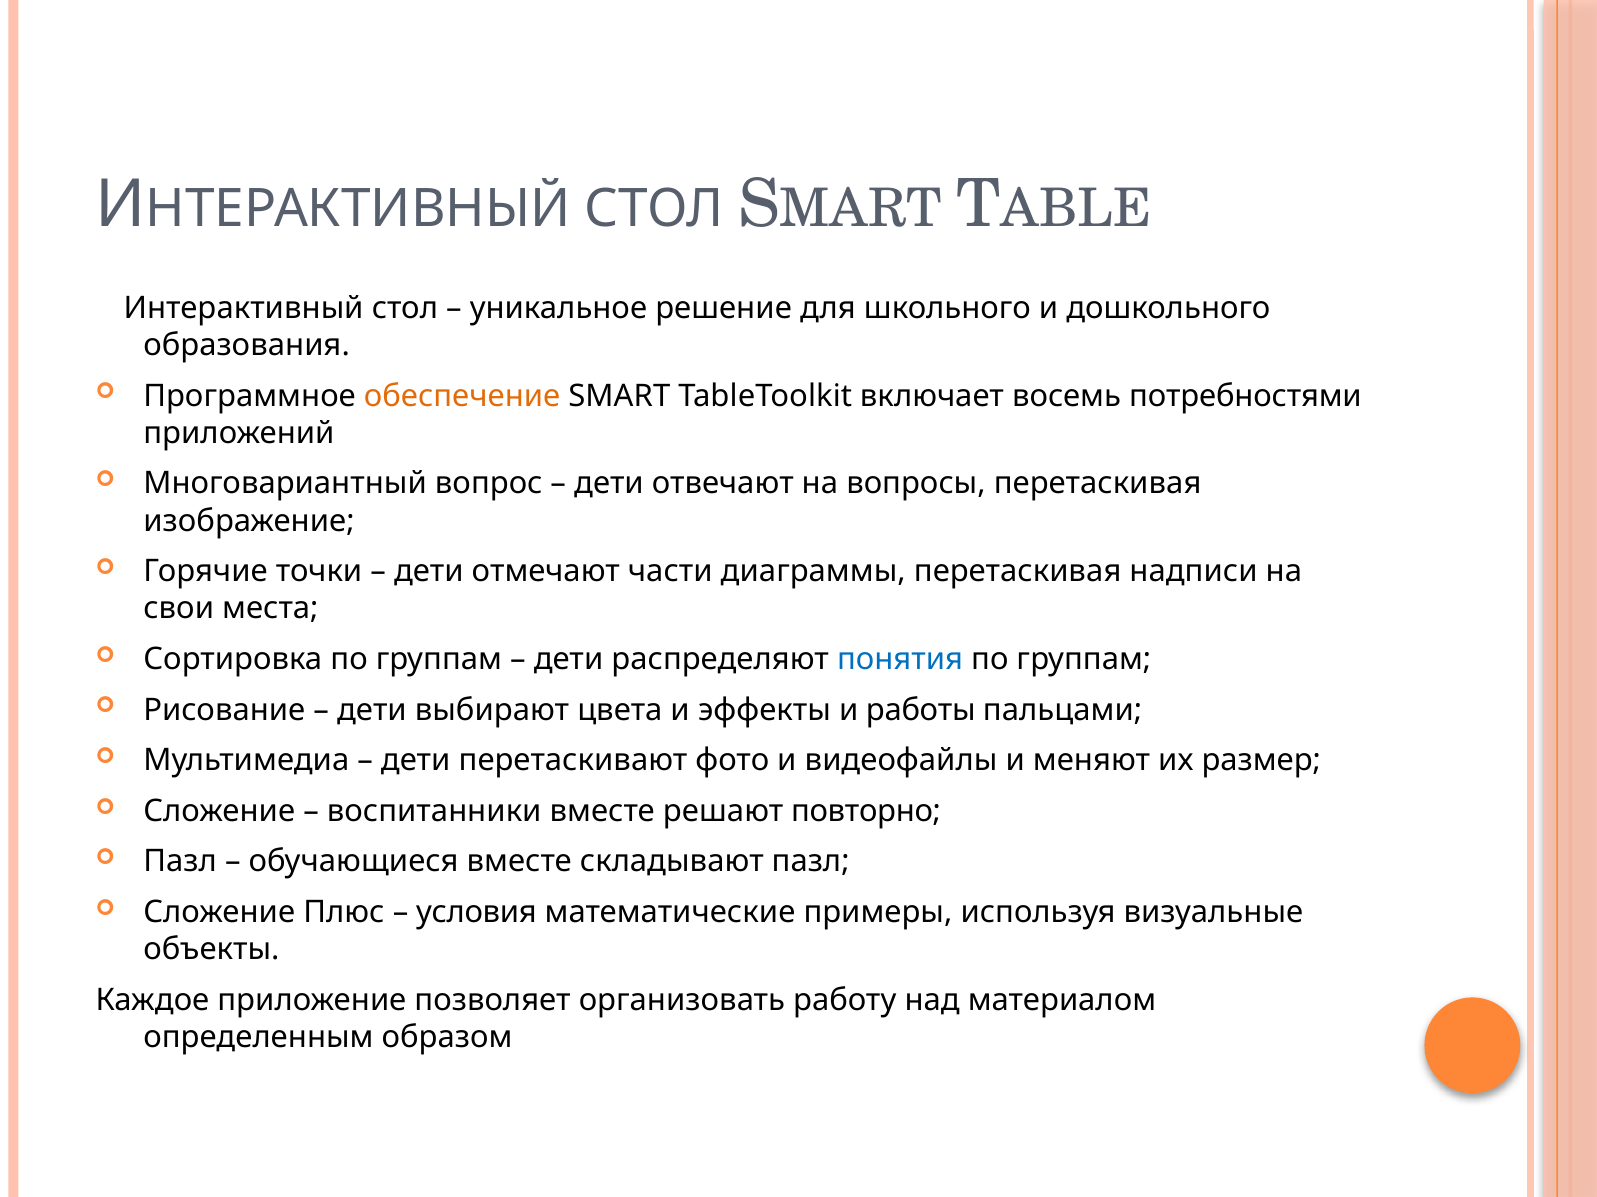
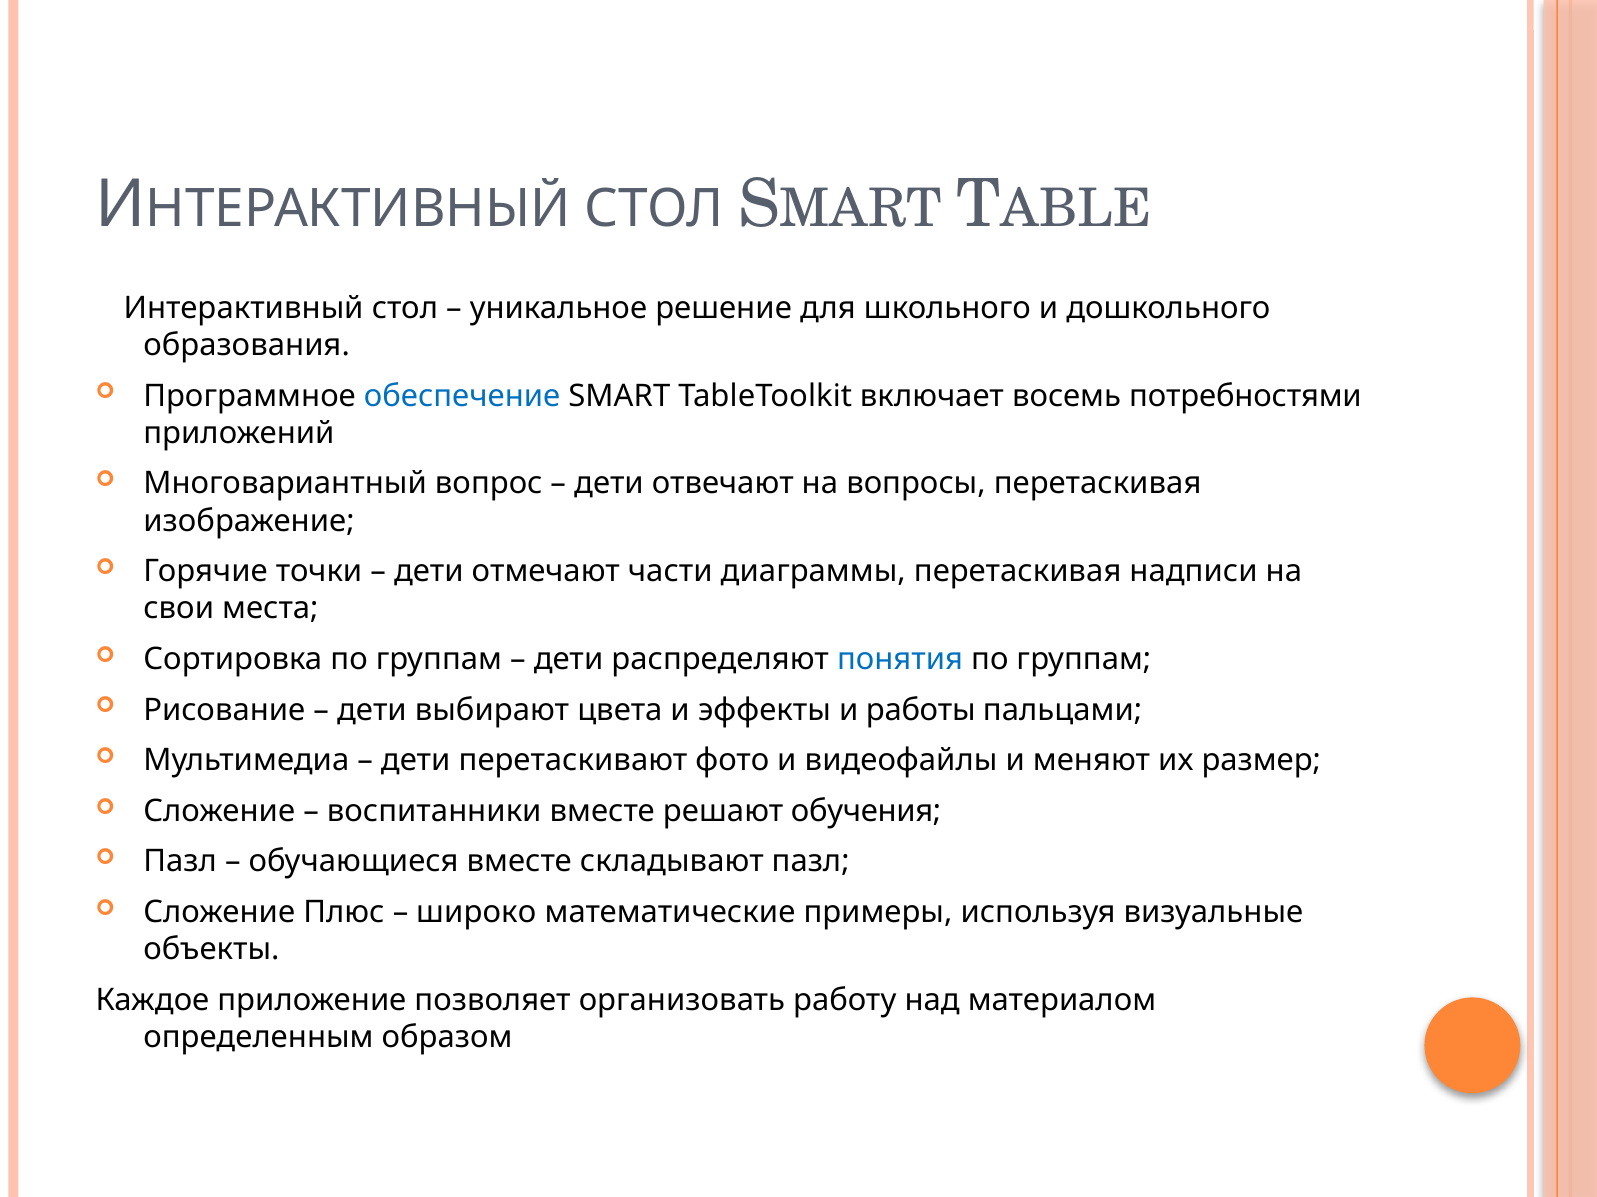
обеспечение colour: orange -> blue (462, 396)
повторно: повторно -> обучения (866, 812)
условия: условия -> широко (476, 913)
